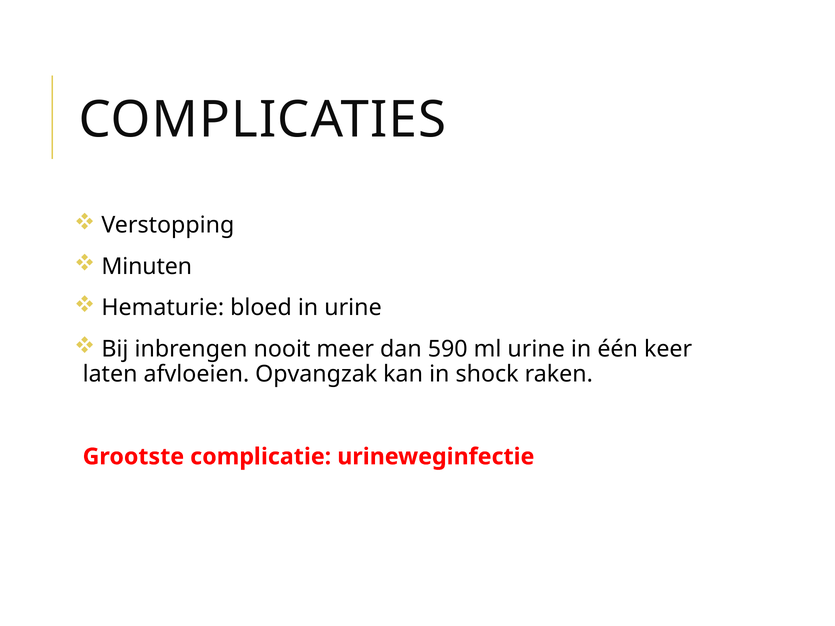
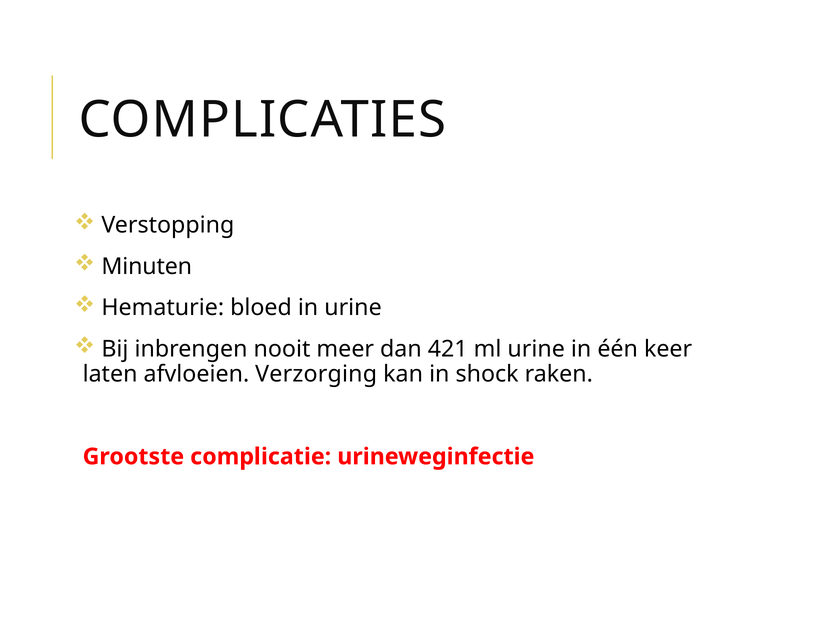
590: 590 -> 421 (448, 349)
Opvangzak: Opvangzak -> Verzorging (316, 374)
